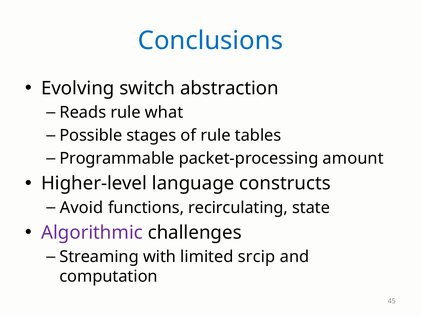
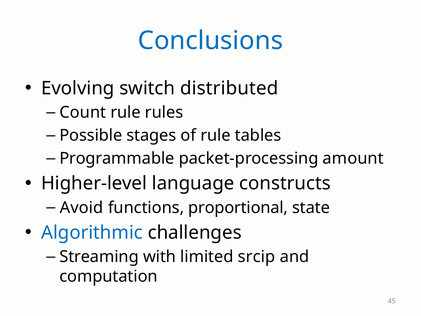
abstraction: abstraction -> distributed (229, 88)
Reads: Reads -> Count (83, 112)
what: what -> rules (164, 112)
recirculating: recirculating -> proportional (238, 208)
Algorithmic colour: purple -> blue (92, 232)
